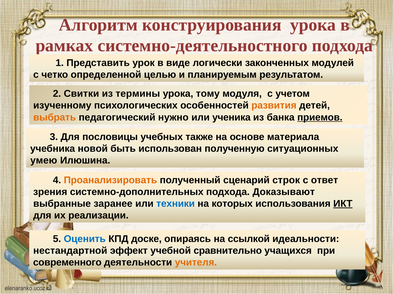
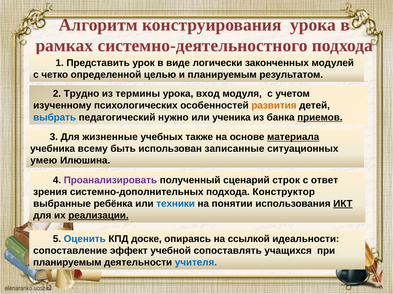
Свитки: Свитки -> Трудно (81, 94)
тому: тому -> вход (208, 94)
выбрать colour: orange -> blue (55, 118)
пословицы: пословицы -> жизненные (110, 137)
материала underline: none -> present (293, 137)
новой: новой -> всему (93, 149)
полученную: полученную -> записанные (234, 149)
Проанализировать colour: orange -> purple (110, 181)
Доказывают: Доказывают -> Конструктор (284, 192)
заранее: заранее -> ребёнка (113, 204)
которых: которых -> понятии (232, 204)
реализации underline: none -> present (98, 216)
нестандартной: нестандартной -> сопоставление (70, 251)
сравнительно: сравнительно -> сопоставлять (228, 251)
современного: современного -> планируемым (67, 263)
учителя colour: orange -> blue (196, 263)
